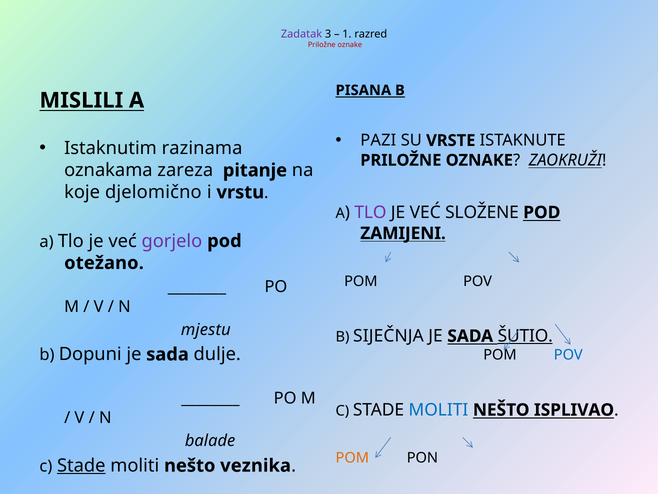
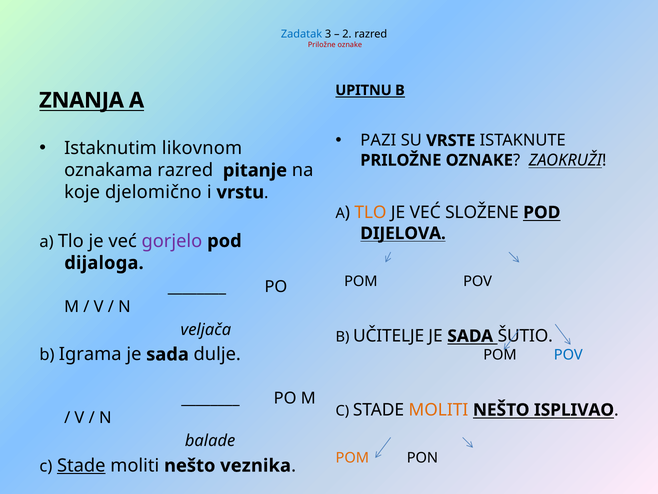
Zadatak colour: purple -> blue (302, 34)
1: 1 -> 2 (347, 34)
PISANA: PISANA -> UPITNU (364, 90)
MISLILI: MISLILI -> ZNANJA (82, 100)
razinama: razinama -> likovnom (202, 148)
oznakama zareza: zareza -> razred (185, 170)
TLO colour: purple -> orange (370, 212)
ZAMIJENI: ZAMIJENI -> DIJELOVA (403, 233)
otežano: otežano -> dijaloga (104, 263)
mjestu: mjestu -> veljača (206, 329)
SIJEČNJA: SIJEČNJA -> UČITELJE (389, 336)
ŠUTIO underline: present -> none (525, 336)
Dopuni: Dopuni -> Igrama (90, 354)
MOLITI colour: blue -> orange (438, 410)
